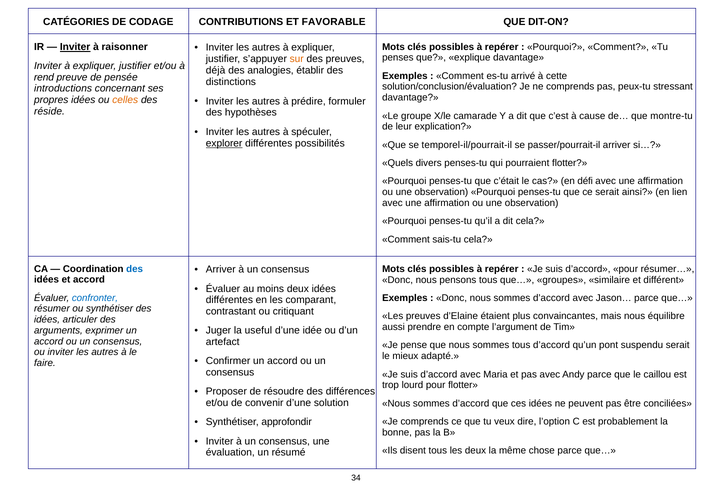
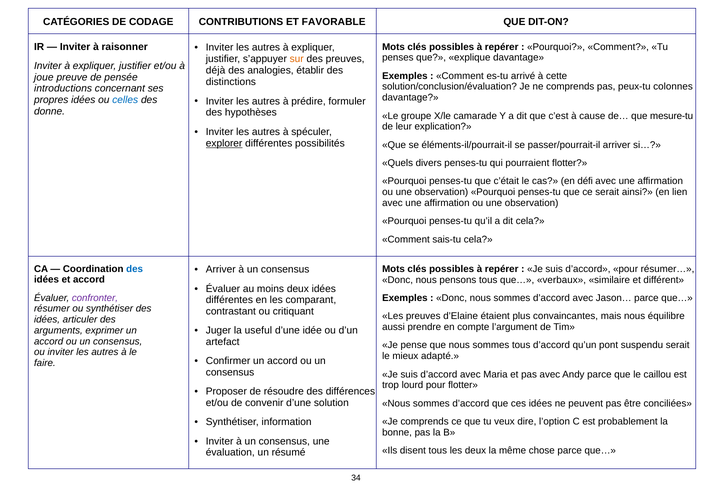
Inviter underline: present -> none (75, 47)
rend: rend -> joue (44, 77)
stressant: stressant -> colonnes (673, 87)
celles colour: orange -> blue (125, 100)
réside: réside -> donne (50, 111)
montre-tu: montre-tu -> mesure-tu (672, 116)
temporel-il/pourrait-il: temporel-il/pourrait-il -> éléments-il/pourrait-il (467, 145)
groupes: groupes -> verbaux (562, 280)
confronter colour: blue -> purple (95, 298)
approfondir: approfondir -> information (287, 422)
